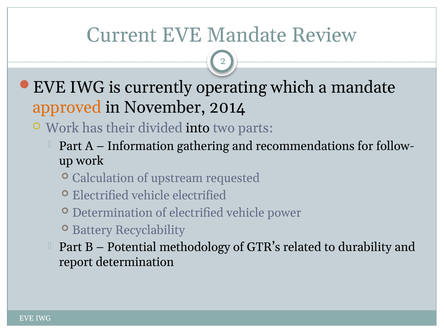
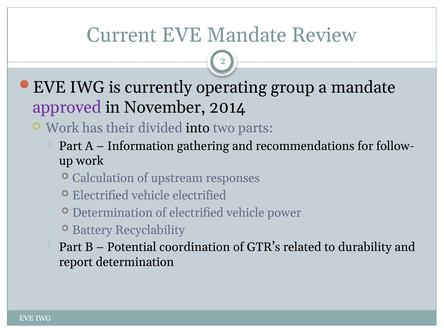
which: which -> group (293, 87)
approved colour: orange -> purple (67, 107)
requested: requested -> responses (233, 178)
methodology: methodology -> coordination (195, 247)
